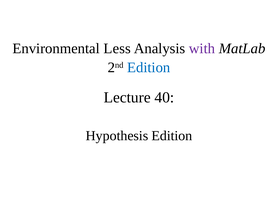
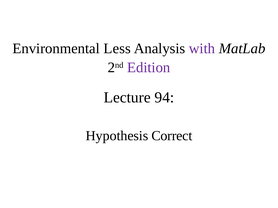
Edition colour: blue -> purple (149, 68)
40: 40 -> 94 (164, 98)
Hypothesis Edition: Edition -> Correct (172, 136)
